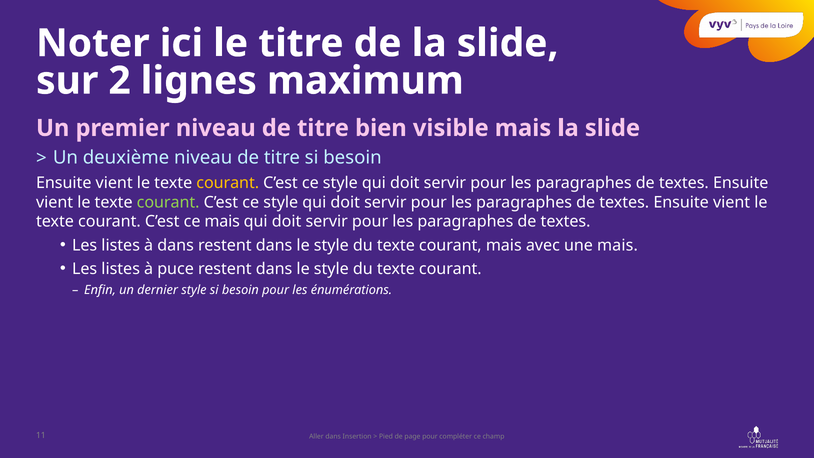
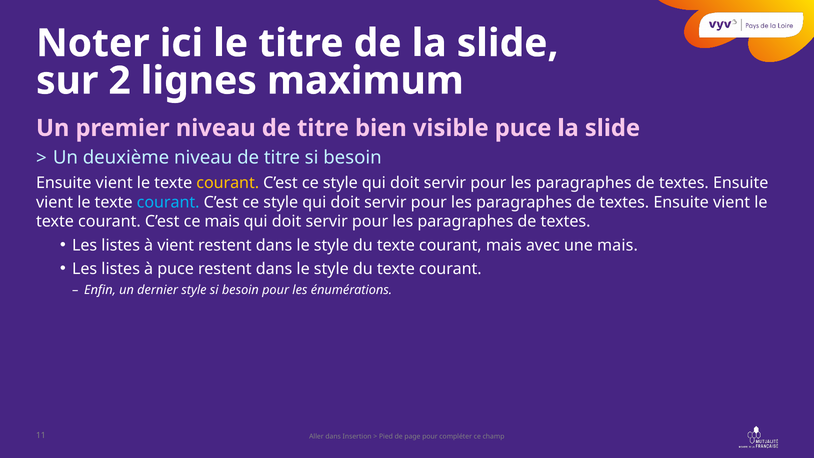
visible mais: mais -> puce (523, 128)
courant colour: light green -> light blue (168, 202)
à dans: dans -> vient (176, 245)
